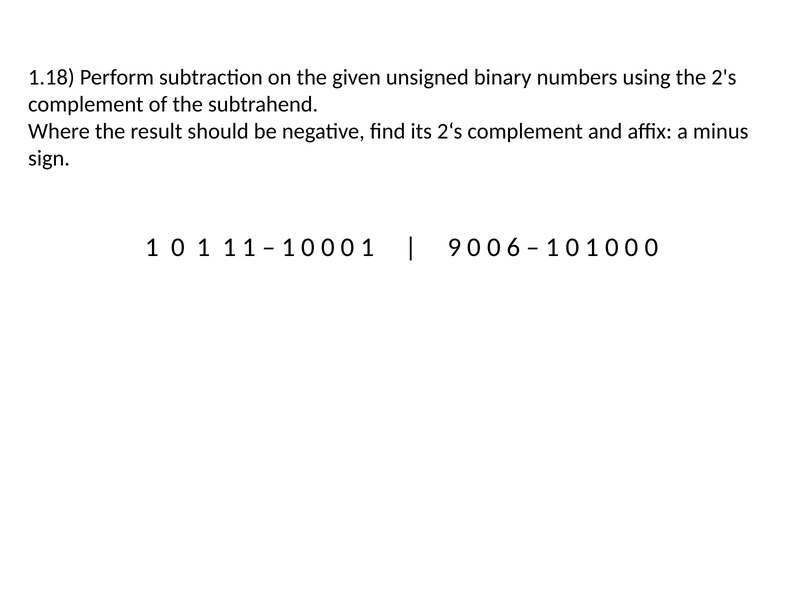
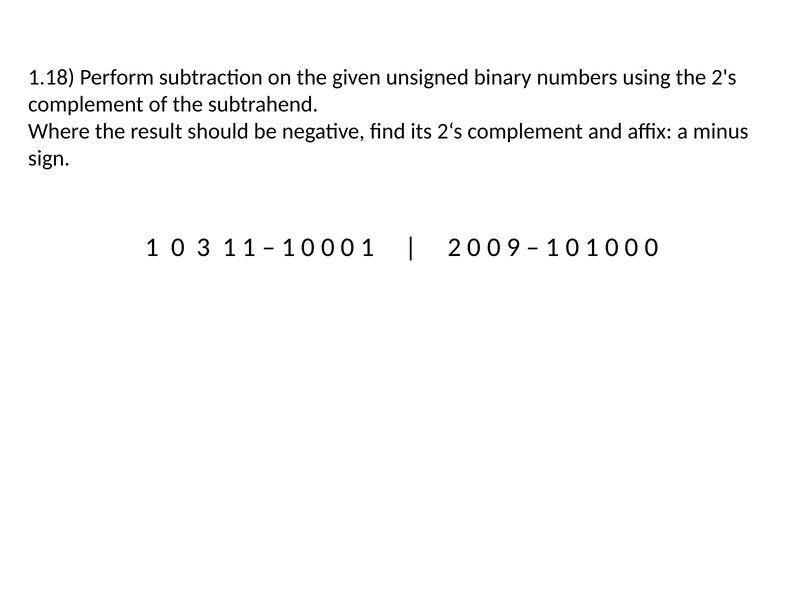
1: 1 -> 3 (204, 248)
9: 9 -> 2 (454, 248)
6: 6 -> 9 (514, 248)
